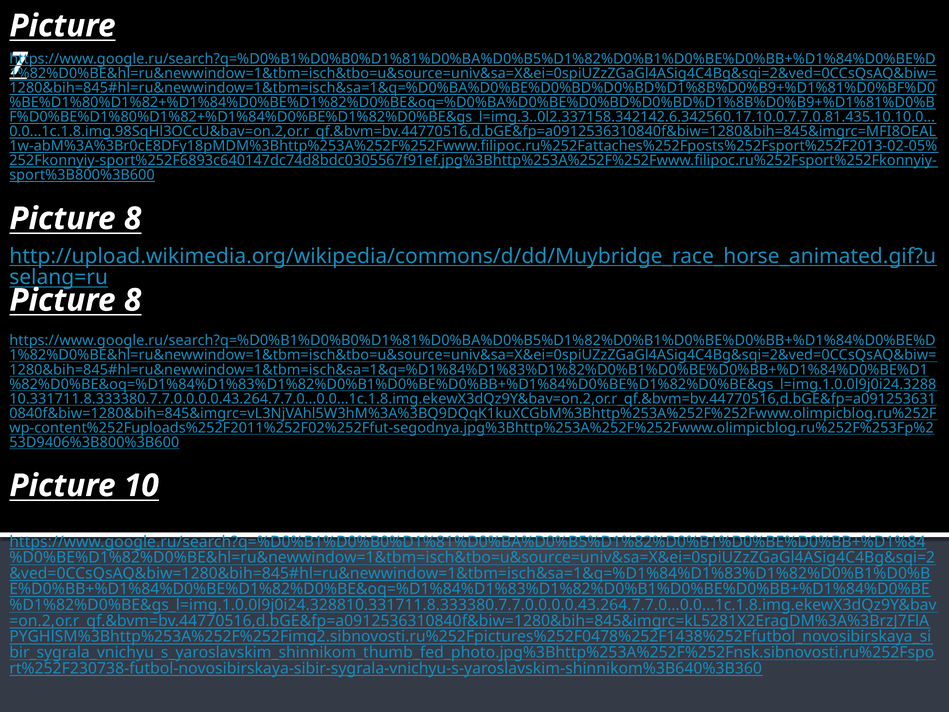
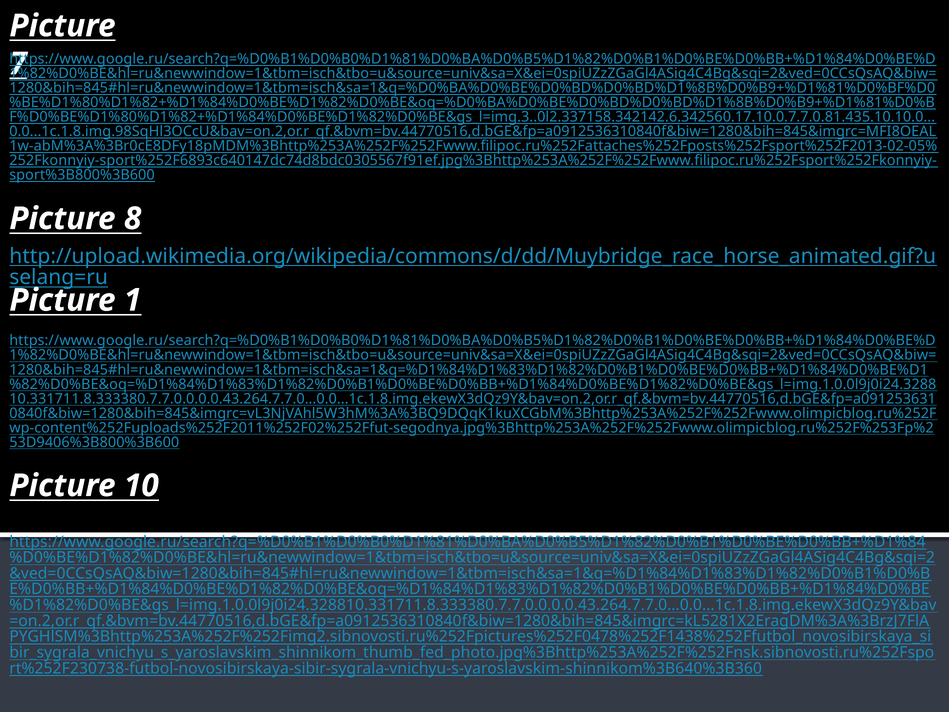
8: 8 -> 1 (133, 300)
